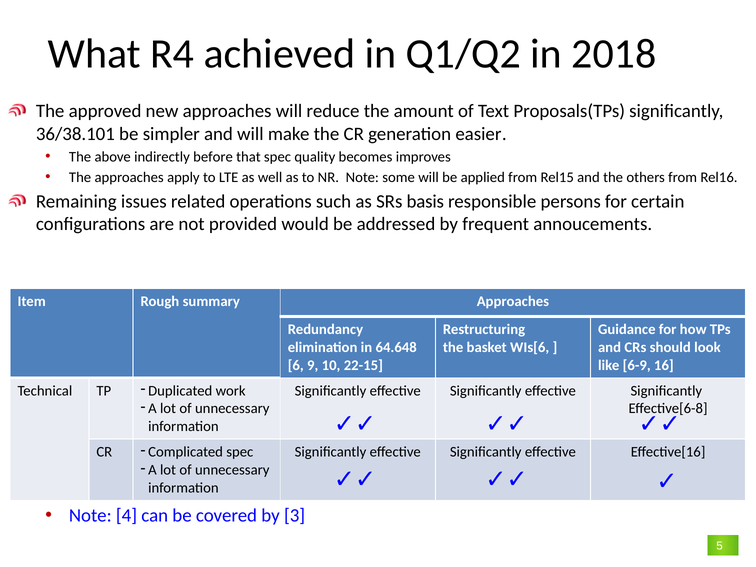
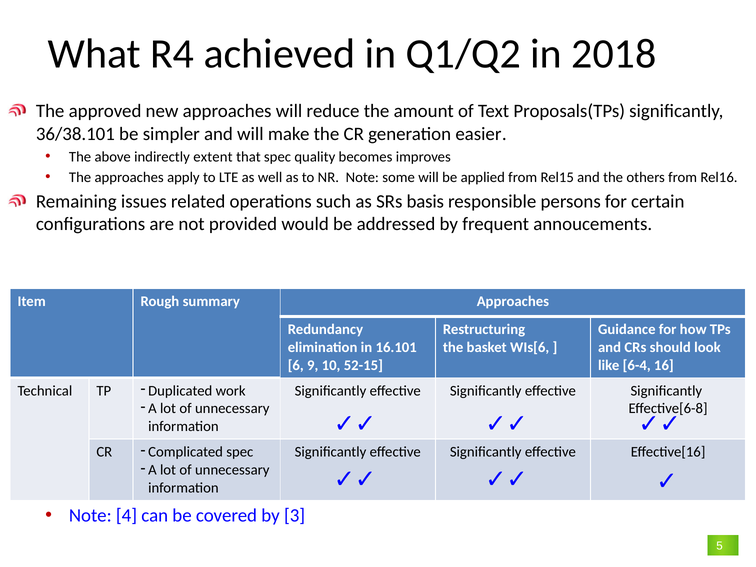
before: before -> extent (213, 157)
64.648: 64.648 -> 16.101 (396, 347)
22-15: 22-15 -> 52-15 (363, 365)
6-9: 6-9 -> 6-4 (637, 365)
